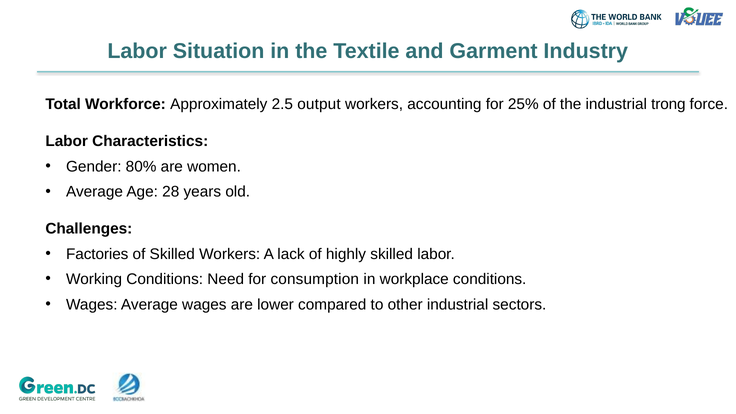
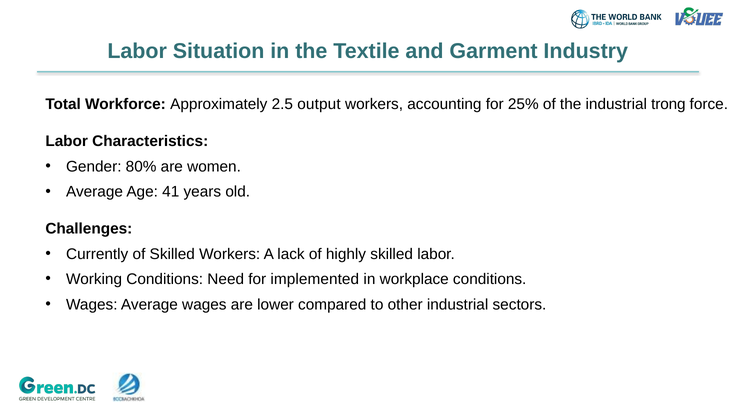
28: 28 -> 41 (171, 192)
Factories: Factories -> Currently (97, 254)
consumption: consumption -> implemented (315, 279)
